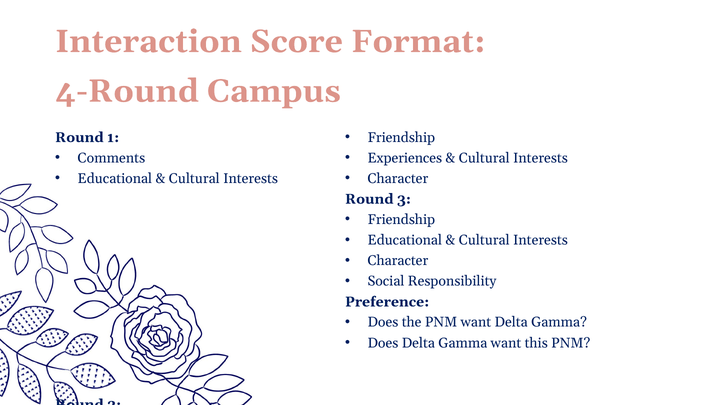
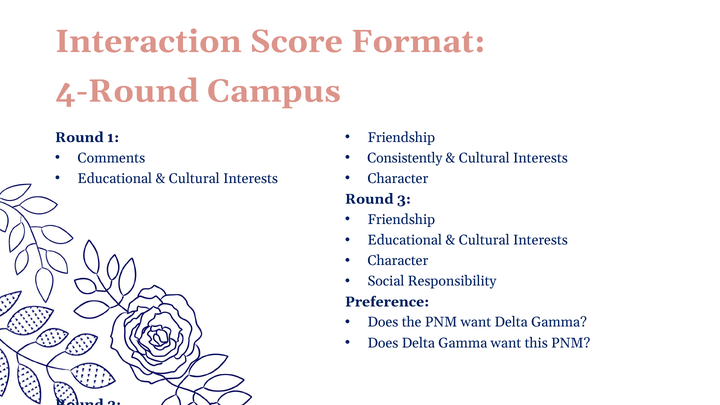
Experiences: Experiences -> Consistently (405, 158)
